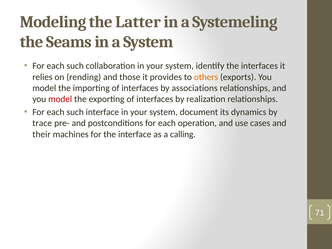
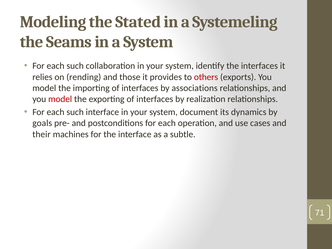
Latter: Latter -> Stated (138, 22)
others colour: orange -> red (206, 77)
trace: trace -> goals (42, 123)
calling: calling -> subtle (183, 134)
